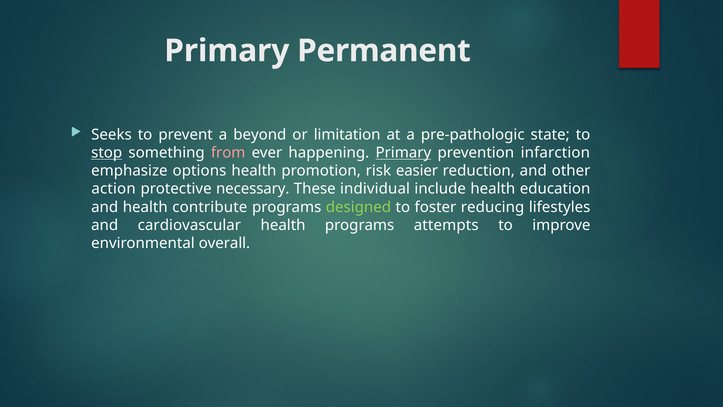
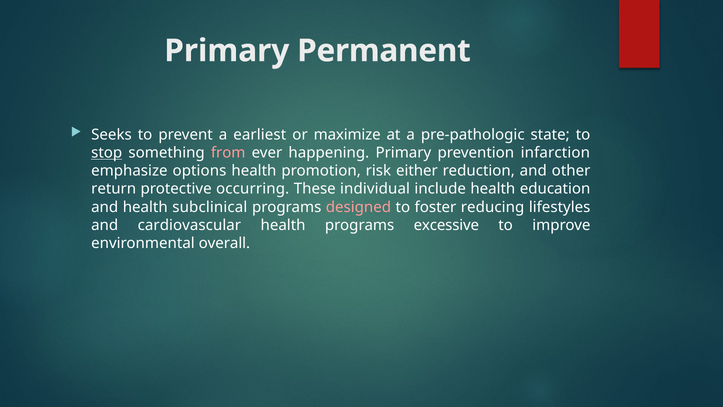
beyond: beyond -> earliest (260, 135)
limitation: limitation -> maximize (347, 135)
Primary underline: present -> none (403, 153)
easier: easier -> either (417, 171)
action: action -> return (114, 189)
necessary: necessary -> occurring (253, 189)
contribute: contribute -> subclinical (210, 207)
designed colour: light green -> pink (358, 207)
attempts: attempts -> excessive (446, 225)
